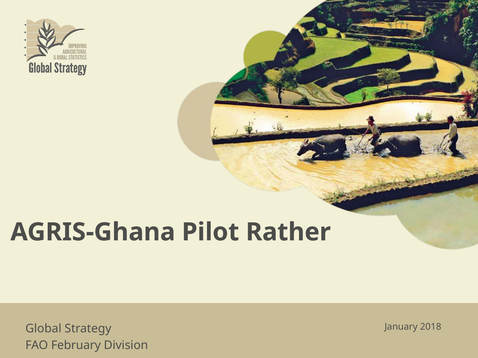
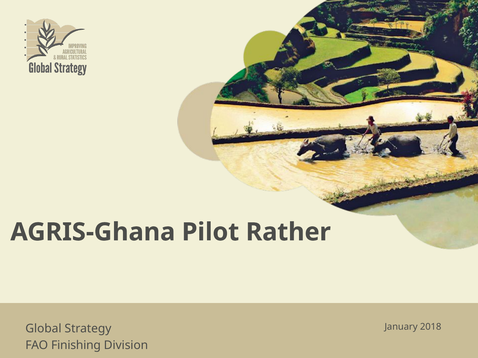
February: February -> Finishing (76, 346)
